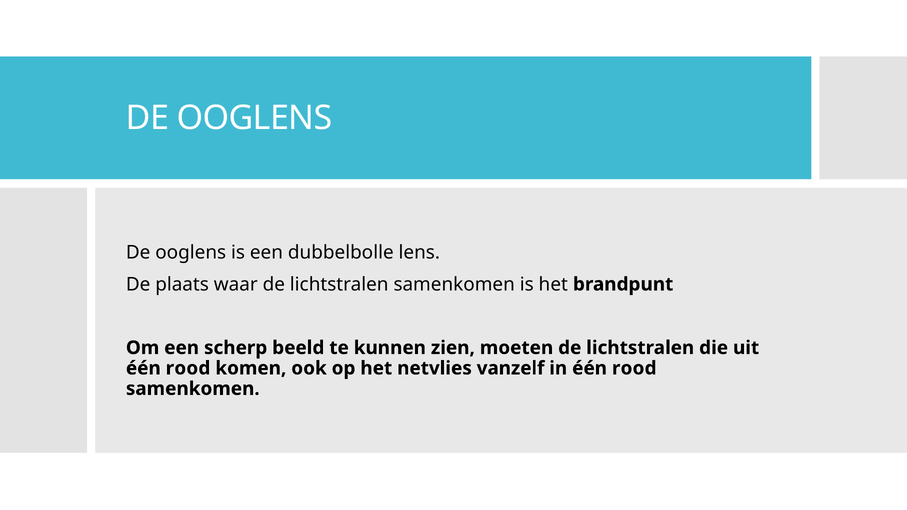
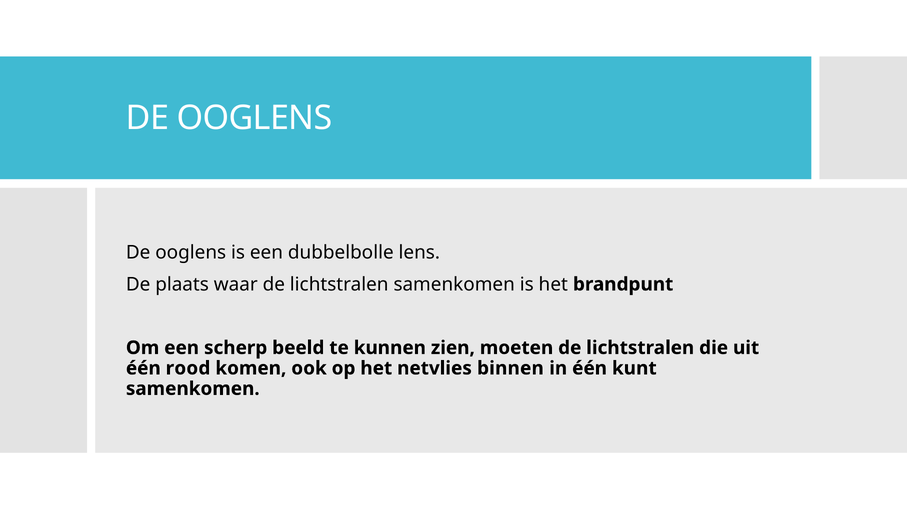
vanzelf: vanzelf -> binnen (510, 368)
in één rood: rood -> kunt (634, 368)
